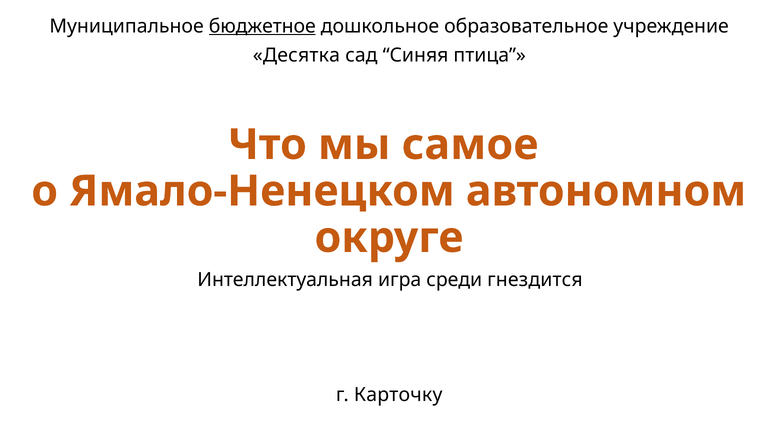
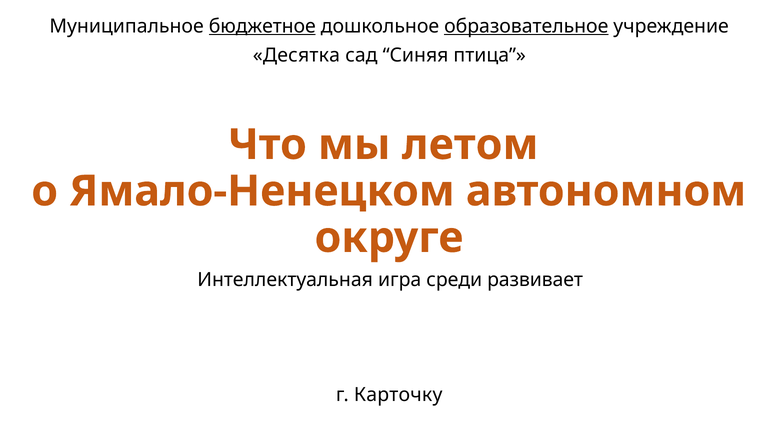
образовательное underline: none -> present (526, 26)
самое: самое -> летом (470, 145)
гнездится: гнездится -> развивает (535, 280)
